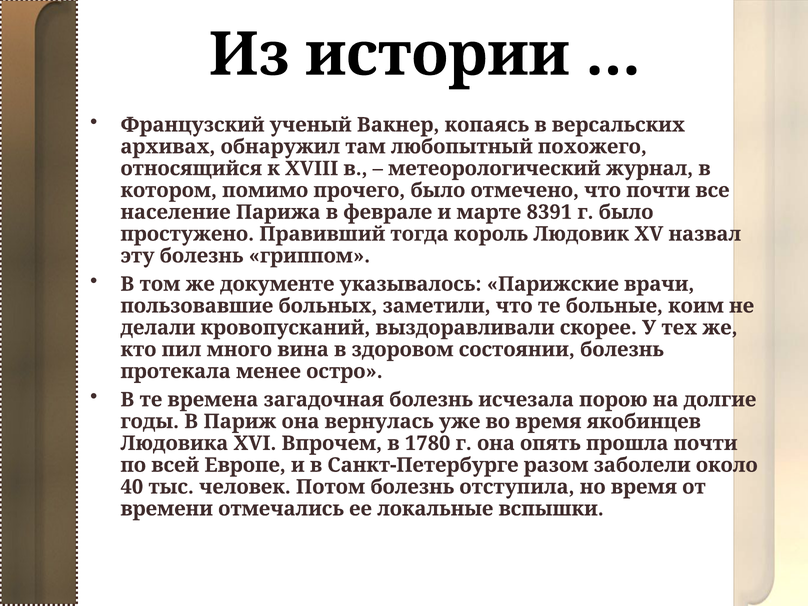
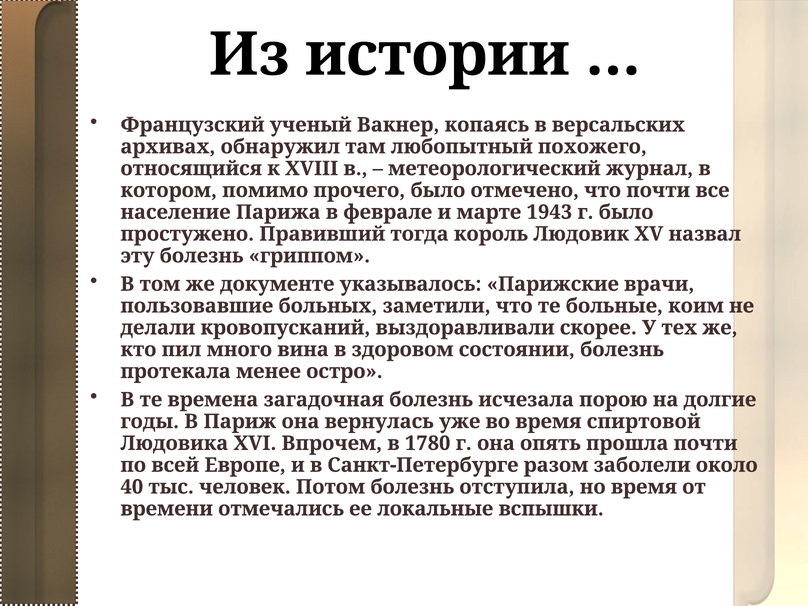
8391: 8391 -> 1943 (549, 212)
якобинцев: якобинцев -> спиртовой (644, 421)
